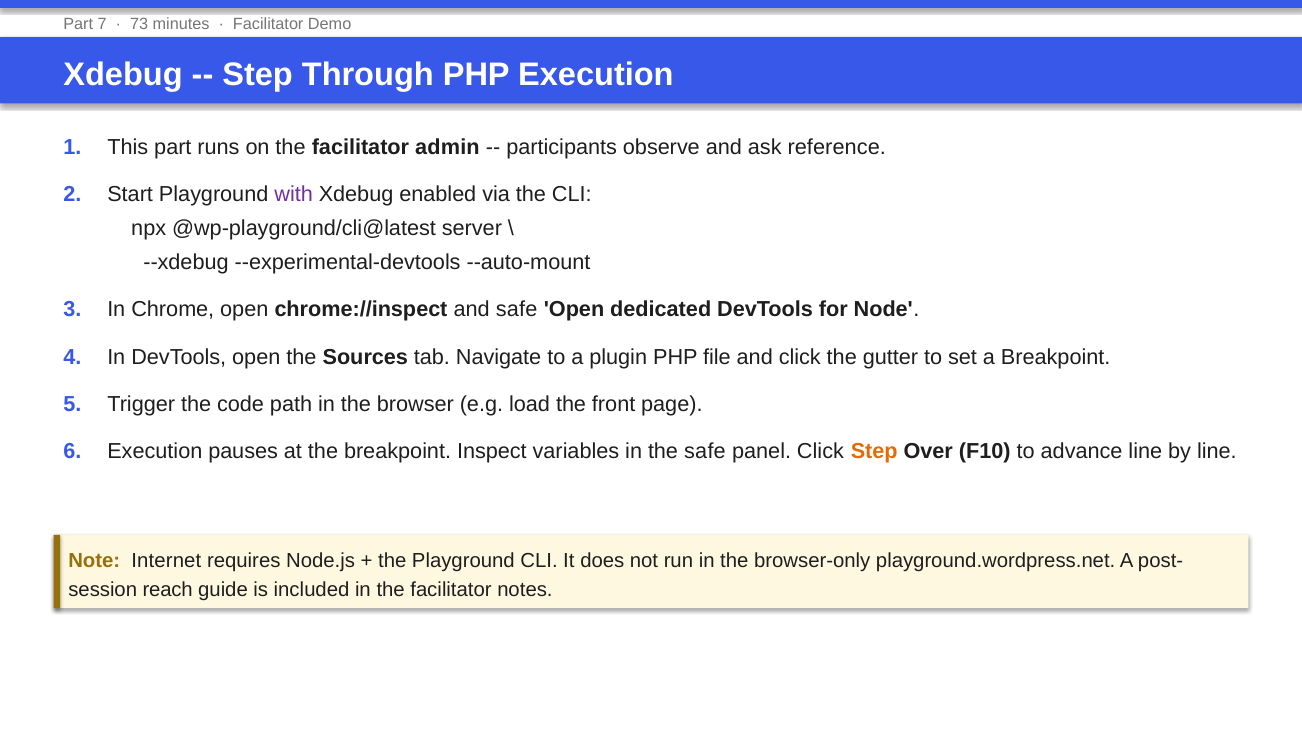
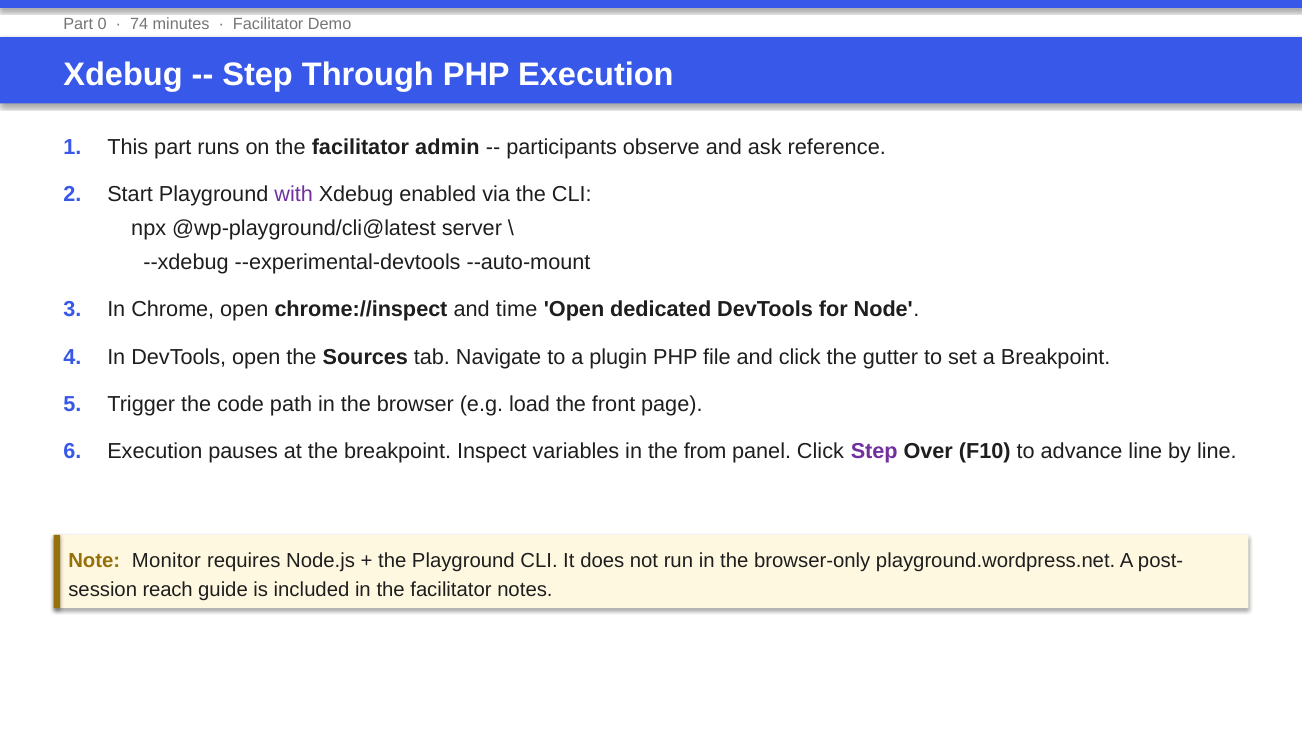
7: 7 -> 0 (102, 25)
73: 73 -> 74 (139, 25)
and safe: safe -> time (517, 310)
the safe: safe -> from (705, 452)
Step colour: orange -> purple (874, 452)
Internet: Internet -> Monitor (166, 561)
